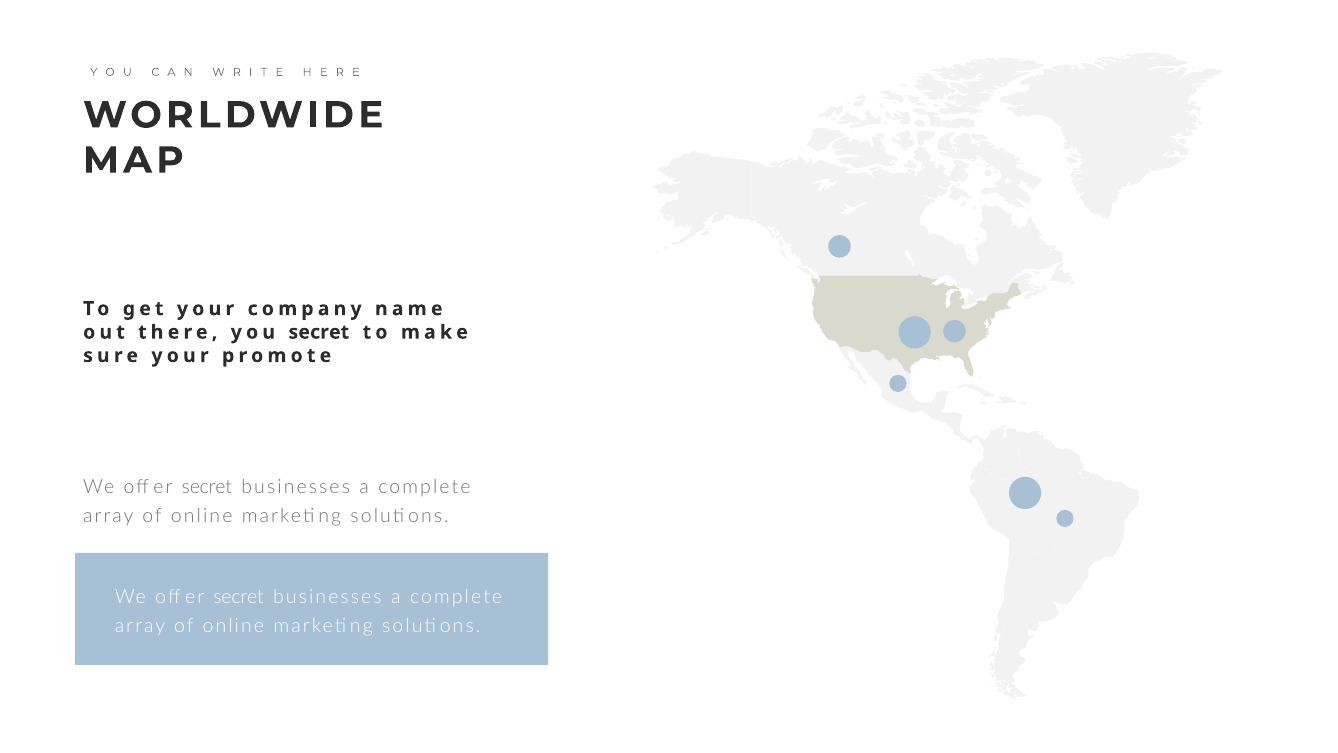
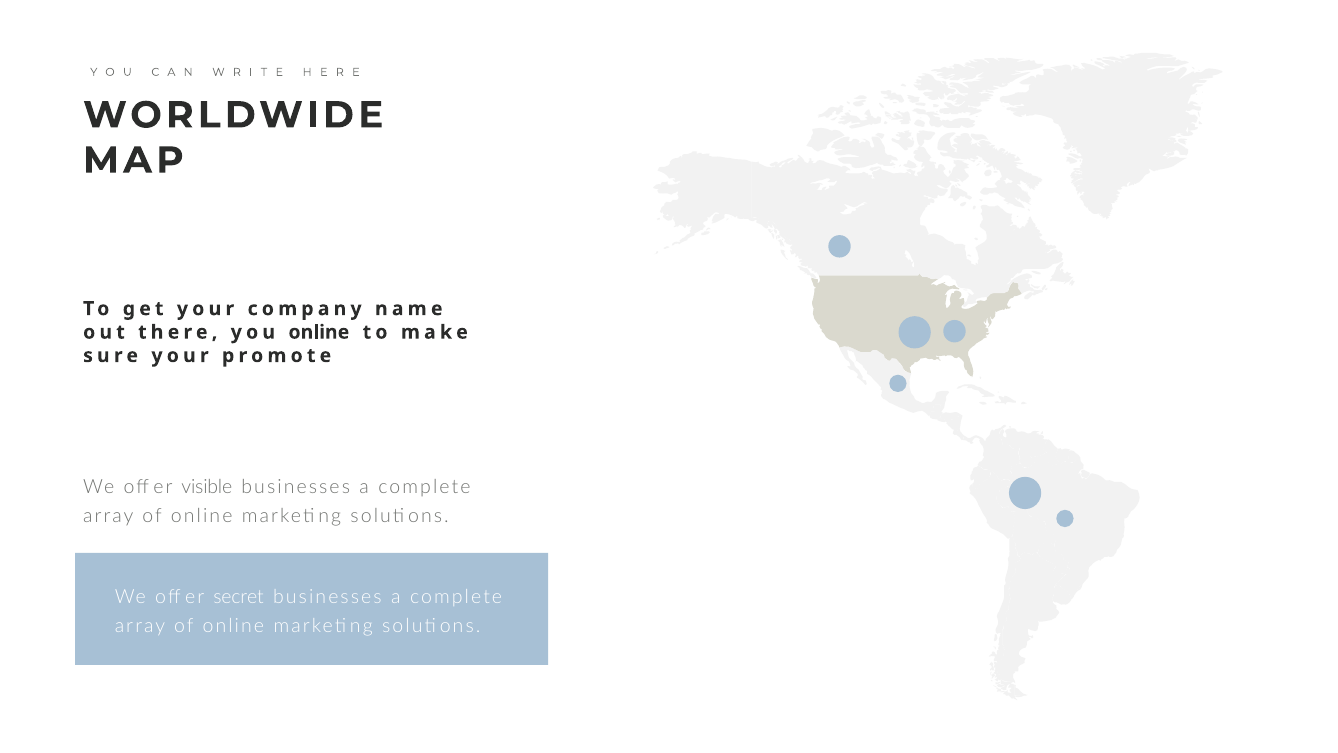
you secret: secret -> online (319, 332)
secret: secret -> visible (207, 487)
